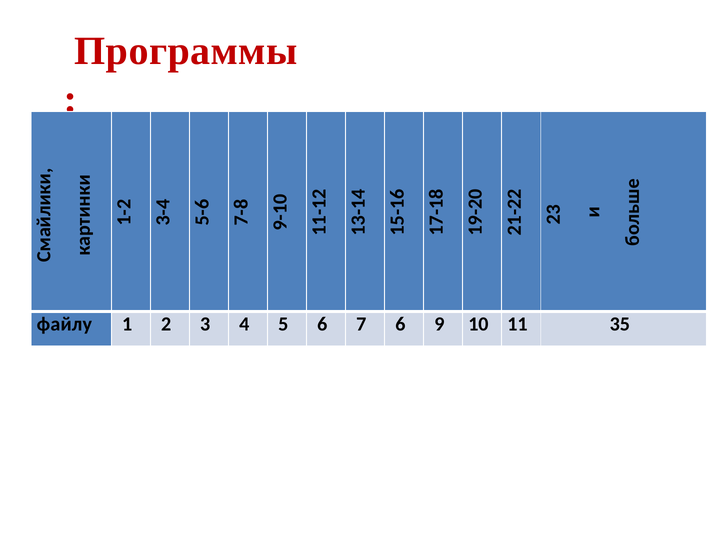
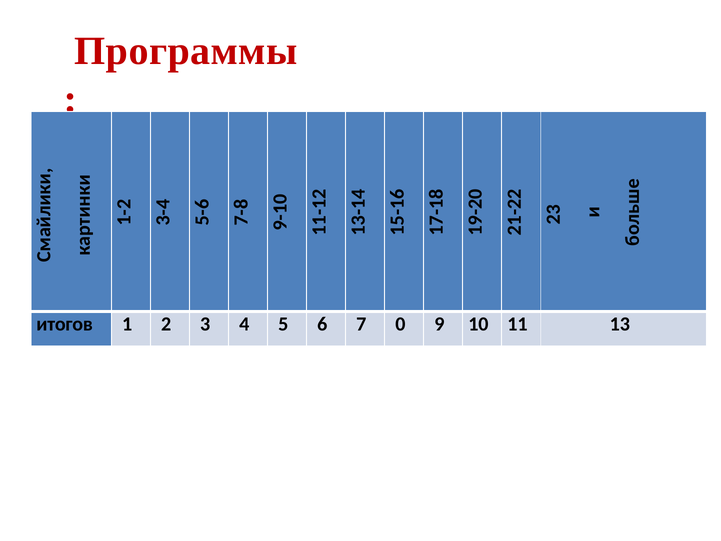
файлу: файлу -> итогов (65, 324)
7 6: 6 -> 0 (400, 324)
35: 35 -> 13 (620, 324)
